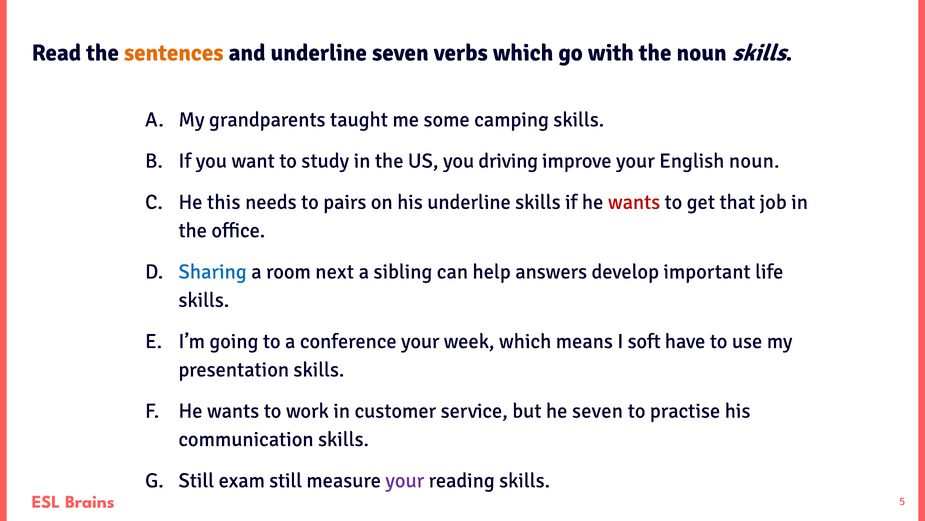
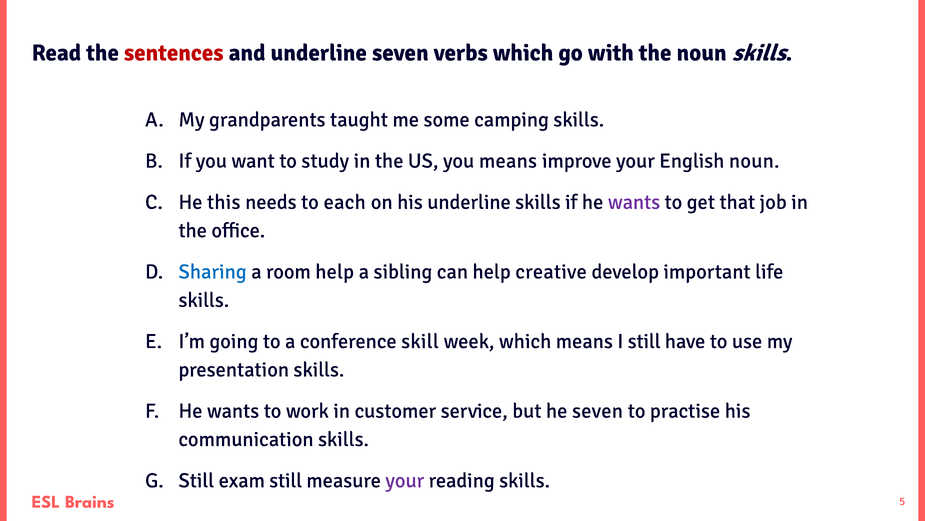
sentences colour: orange -> red (174, 53)
you driving: driving -> means (508, 161)
pairs: pairs -> each (345, 202)
wants colour: red -> purple (634, 202)
room next: next -> help (335, 271)
answers: answers -> creative (551, 271)
conference your: your -> skill (420, 341)
I soft: soft -> still (644, 341)
